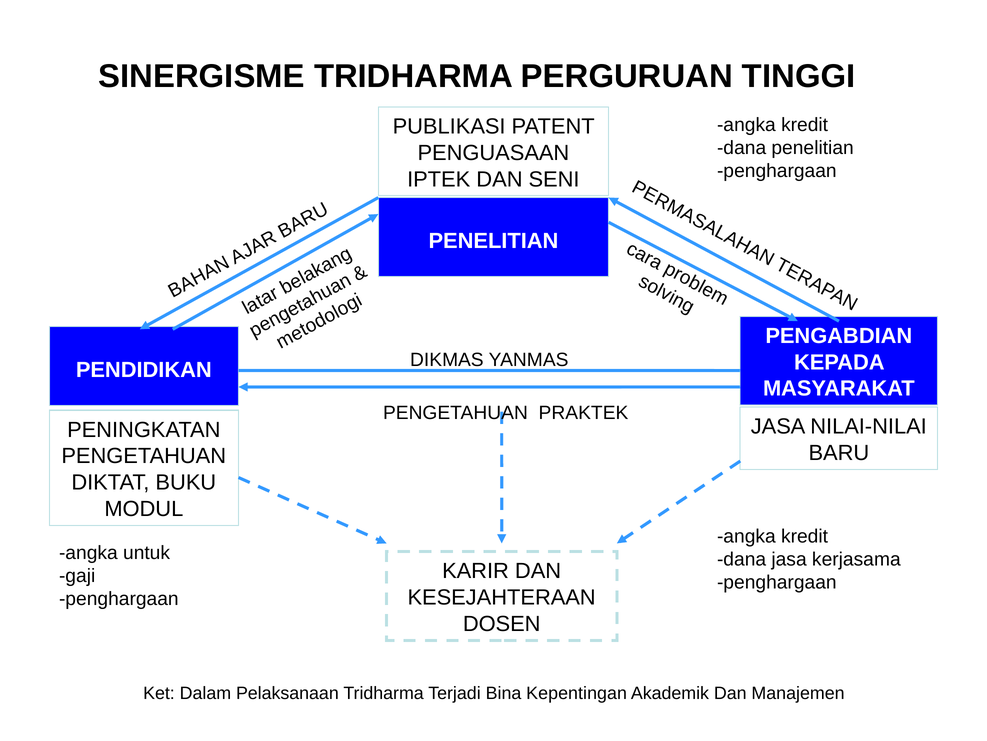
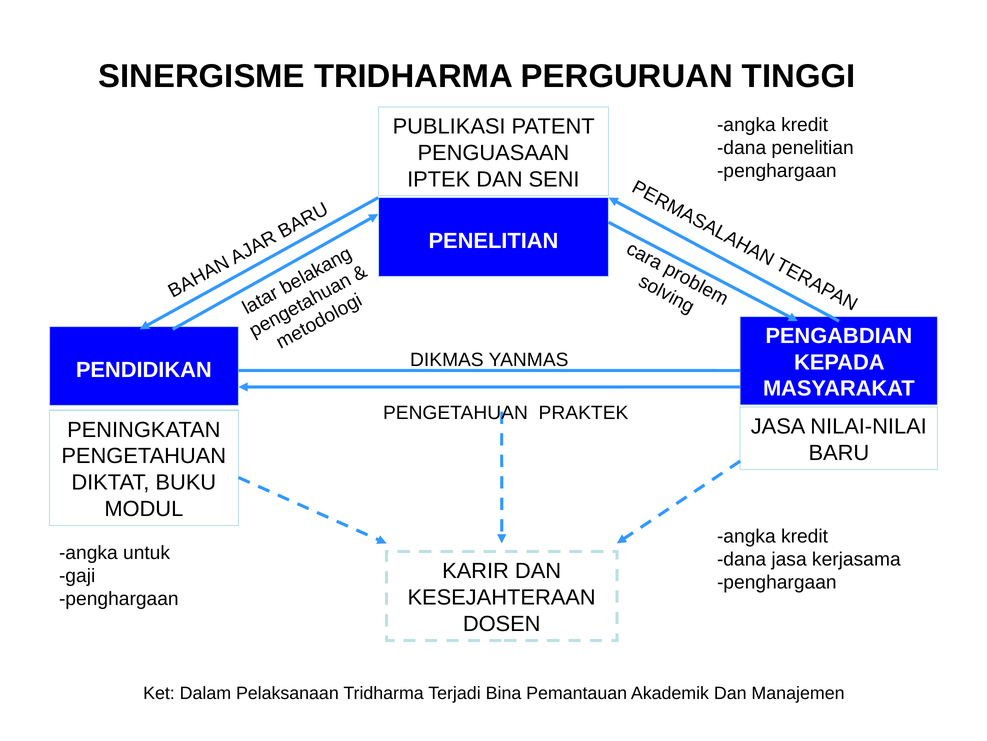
Kepentingan: Kepentingan -> Pemantauan (577, 693)
